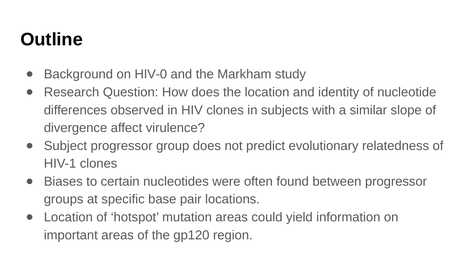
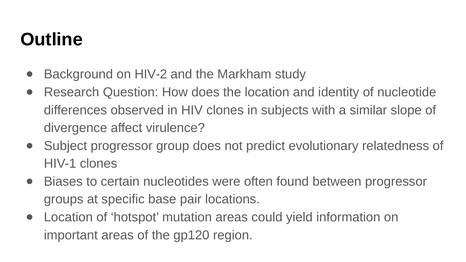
HIV-0: HIV-0 -> HIV-2 (151, 74)
